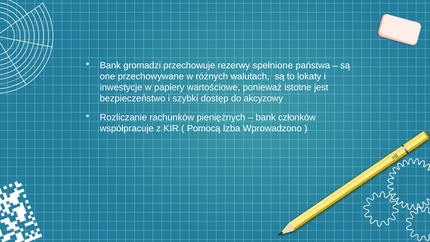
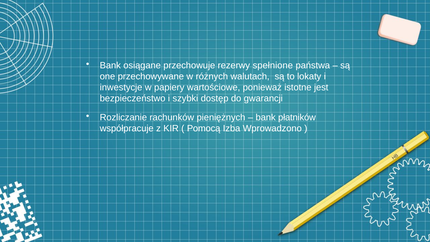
gromadzi: gromadzi -> osiągane (142, 65)
akcyzowy: akcyzowy -> gwarancji (263, 99)
członków: członków -> płatników (297, 117)
